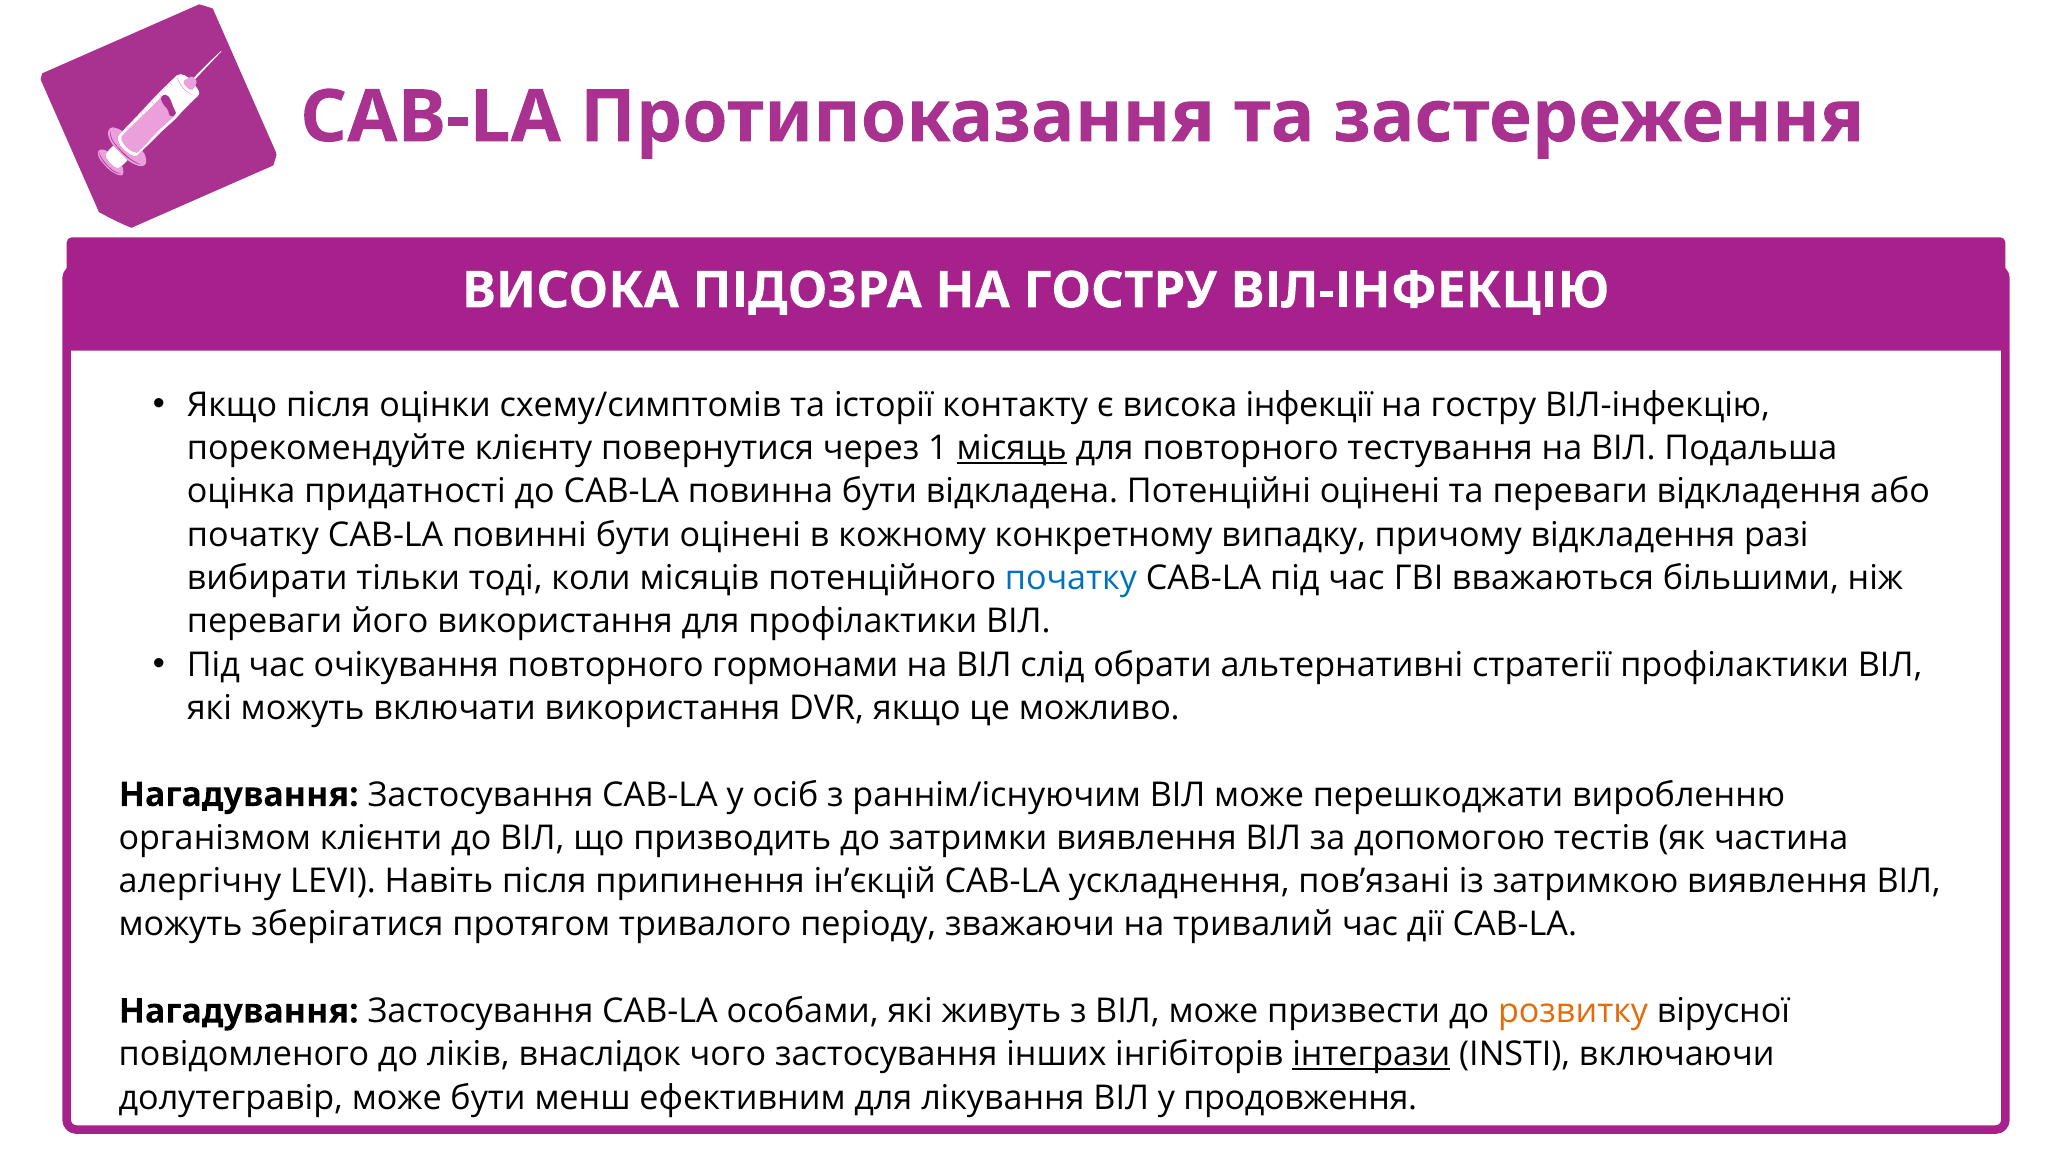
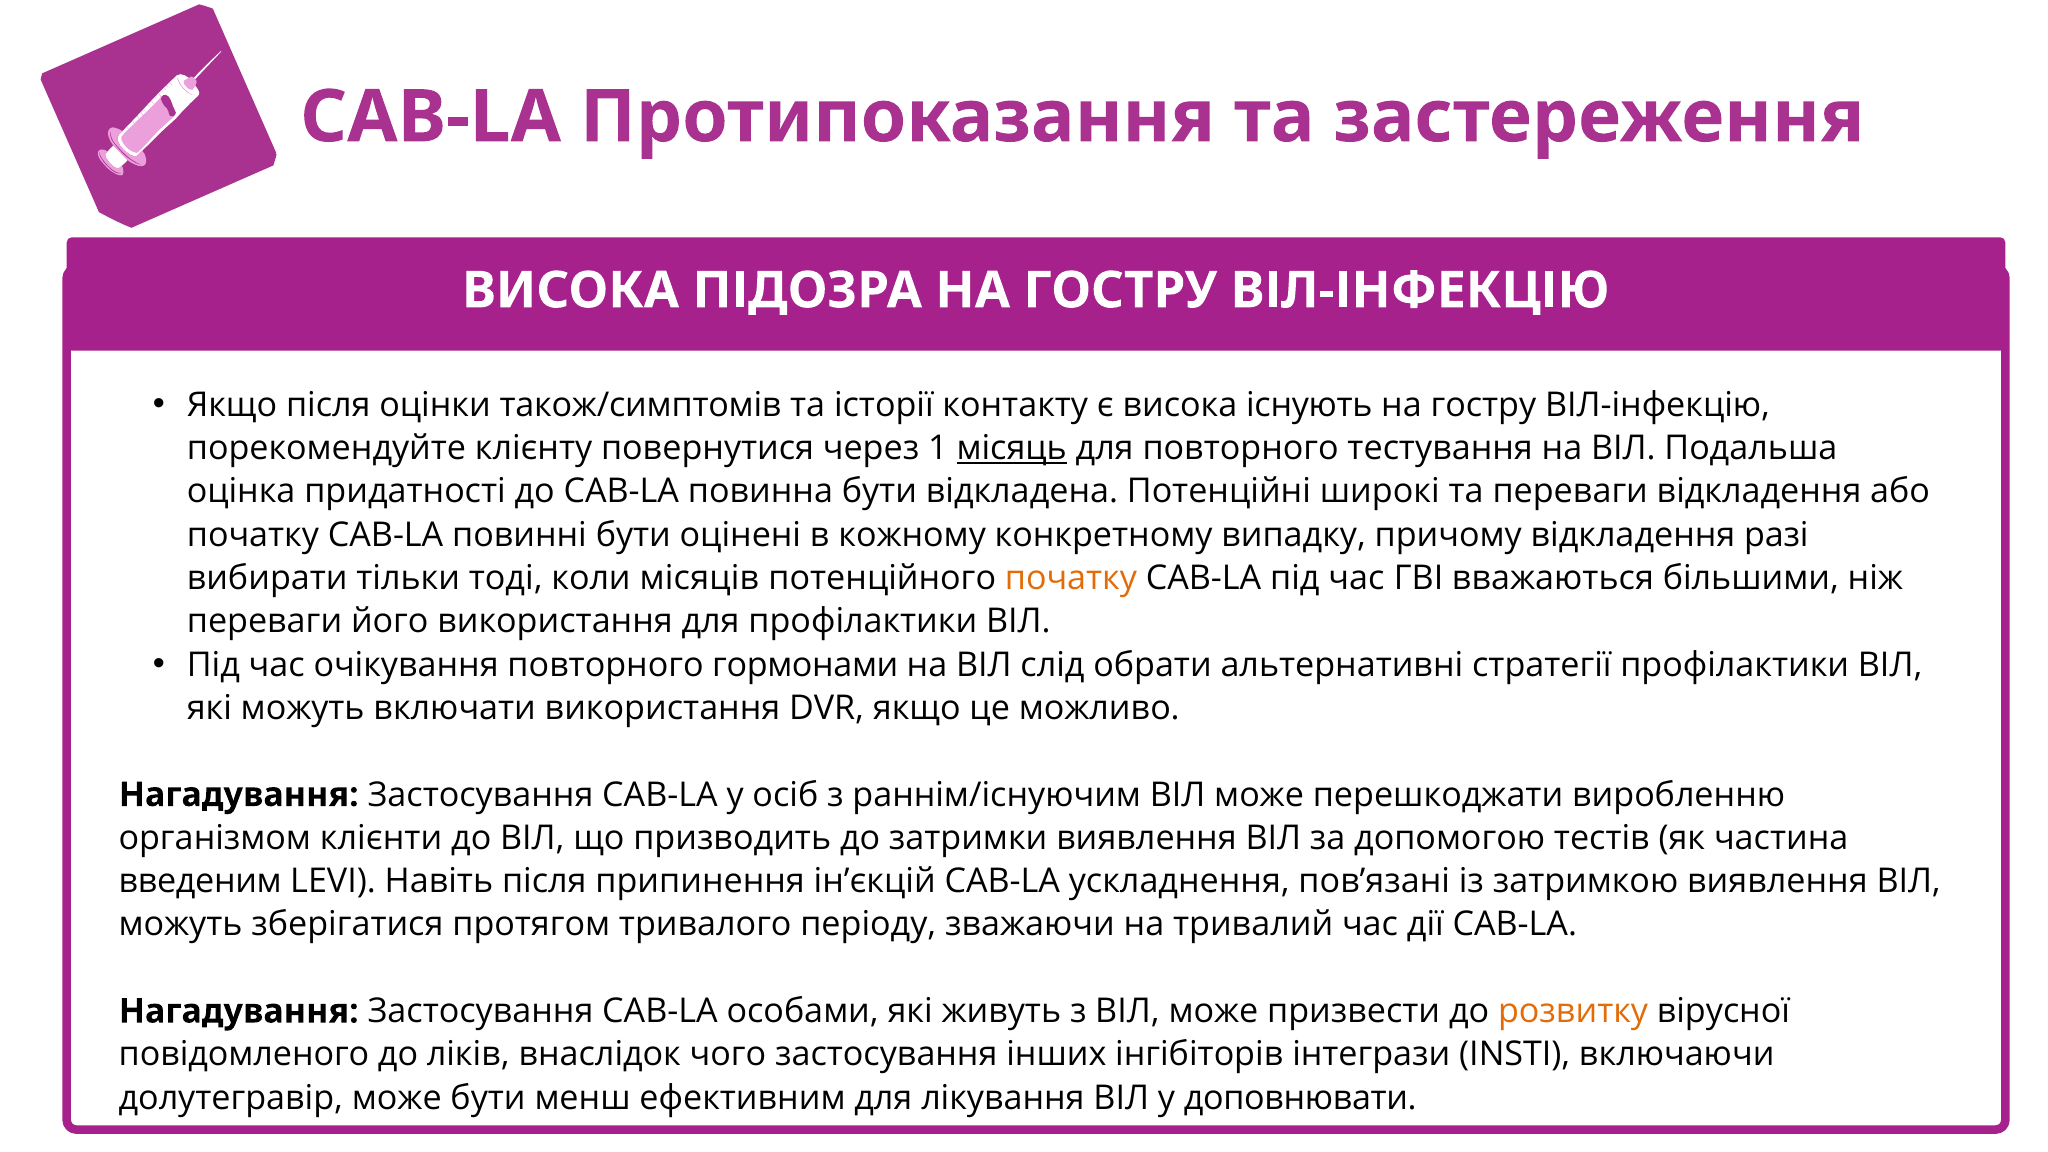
схему/симптомів: схему/симптомів -> також/симптомів (641, 405)
інфекції: інфекції -> існують (1309, 405)
Потенційні оцінені: оцінені -> широкі (1380, 492)
початку colour: blue -> orange (1071, 578)
алергічну: алергічну -> введеним (200, 881)
інтегрази underline: present -> none (1371, 1055)
продовження: продовження -> доповнювати (1300, 1098)
